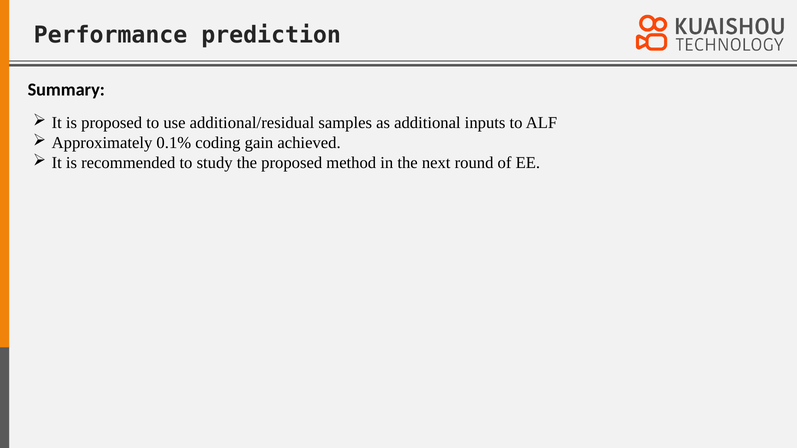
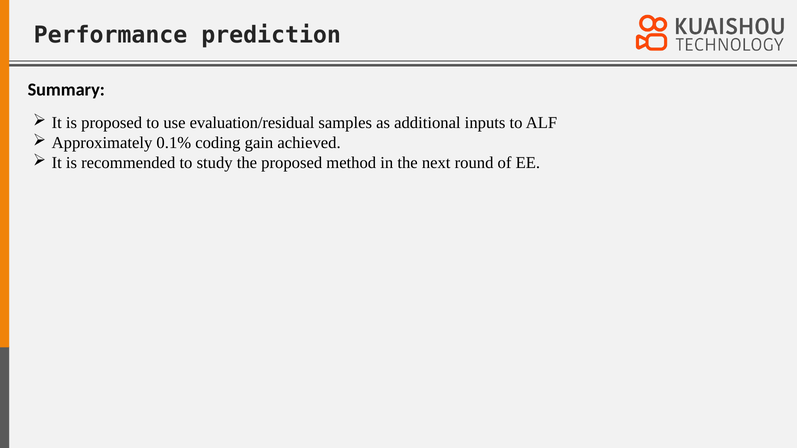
additional/residual: additional/residual -> evaluation/residual (252, 123)
